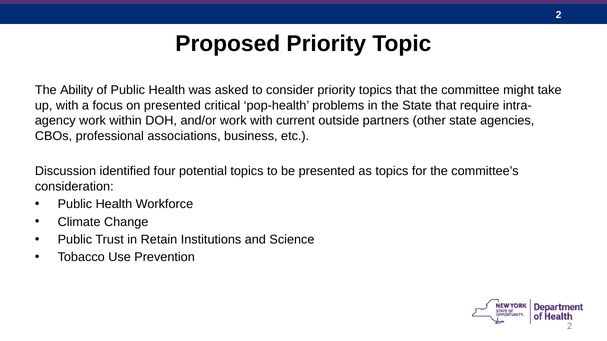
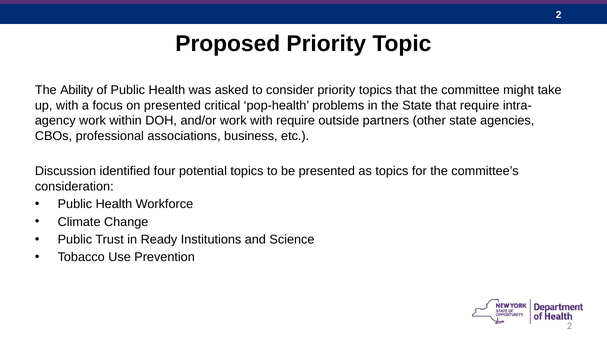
with current: current -> require (296, 121)
Retain: Retain -> Ready (159, 240)
